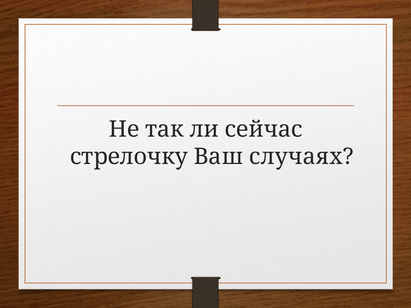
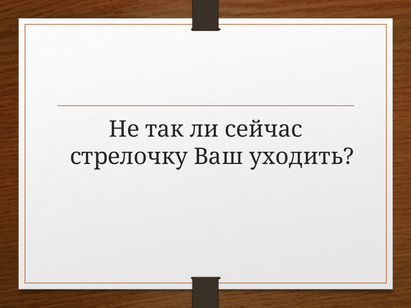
случаях: случаях -> уходить (302, 157)
